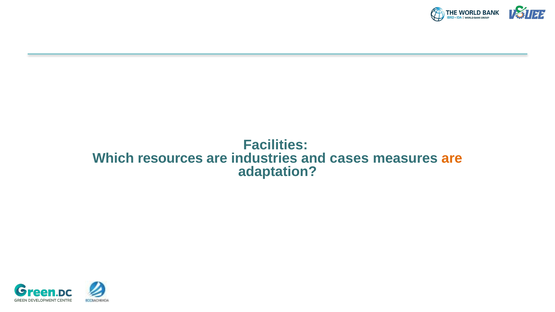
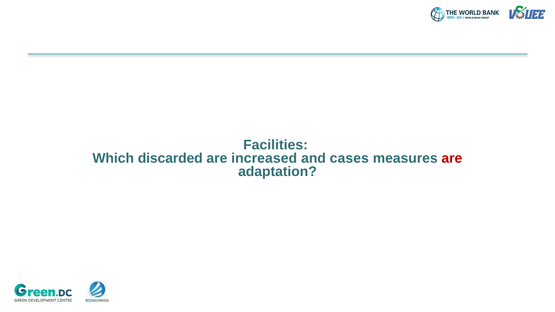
resources: resources -> discarded (170, 158)
industries: industries -> increased (264, 158)
are colour: orange -> red (452, 158)
